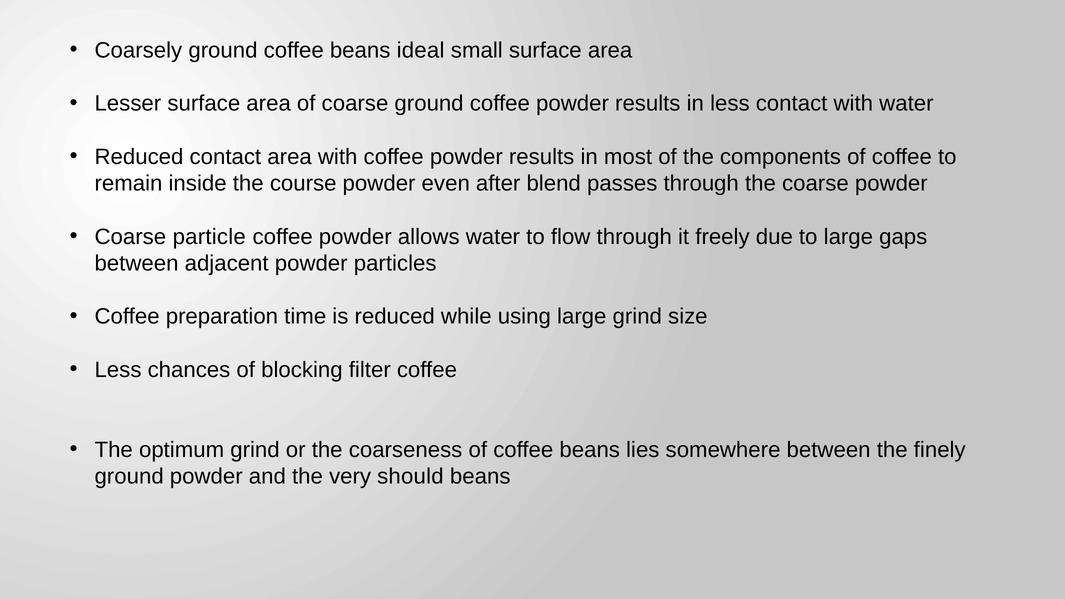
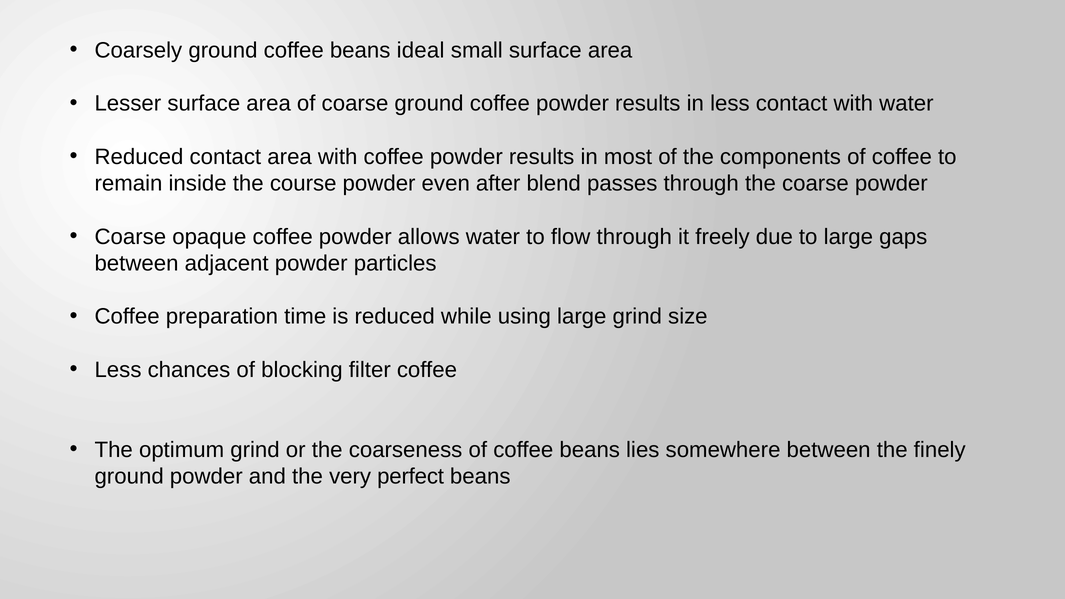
particle: particle -> opaque (209, 237)
should: should -> perfect (411, 476)
